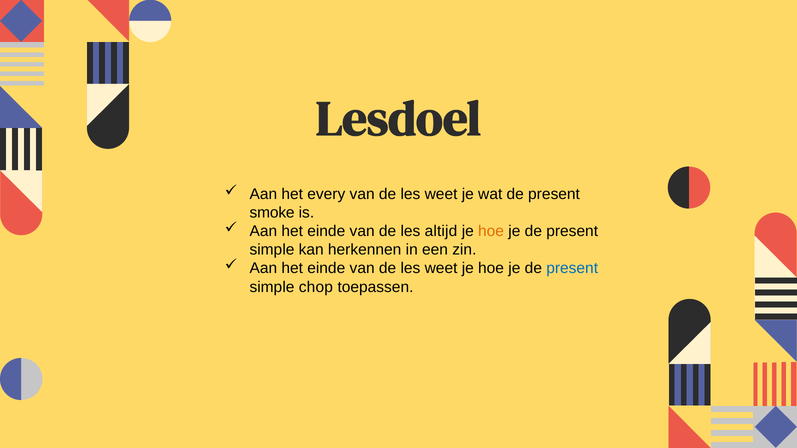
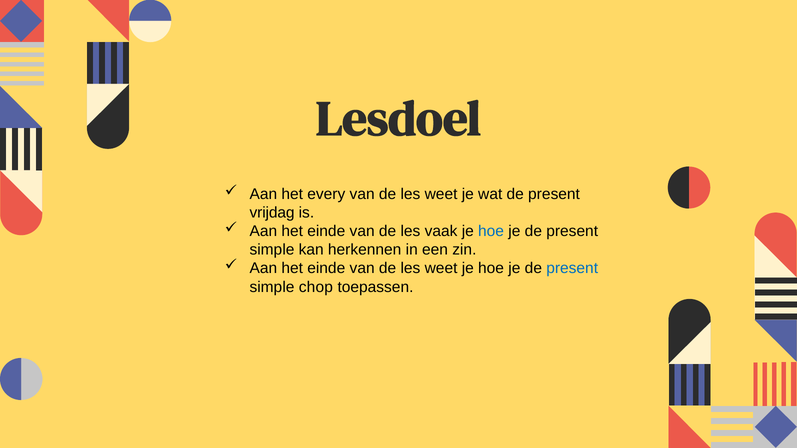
smoke: smoke -> vrijdag (272, 213)
altijd: altijd -> vaak (441, 231)
hoe colour: orange -> blue (491, 231)
